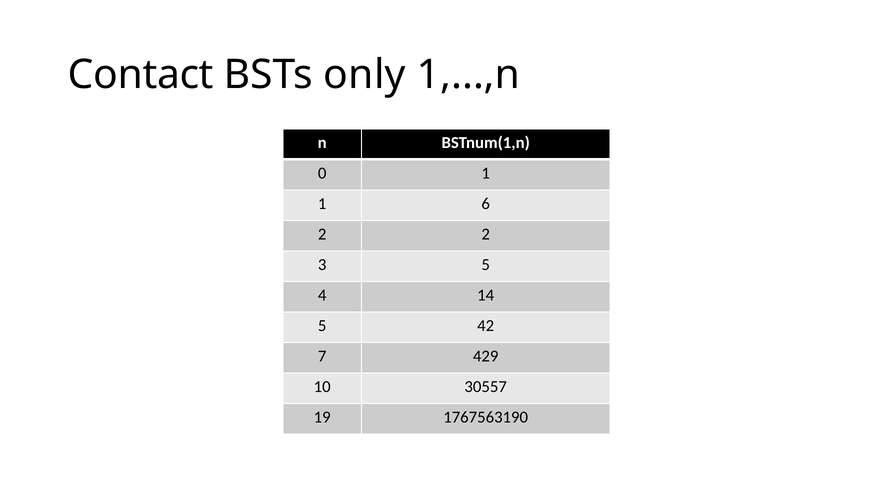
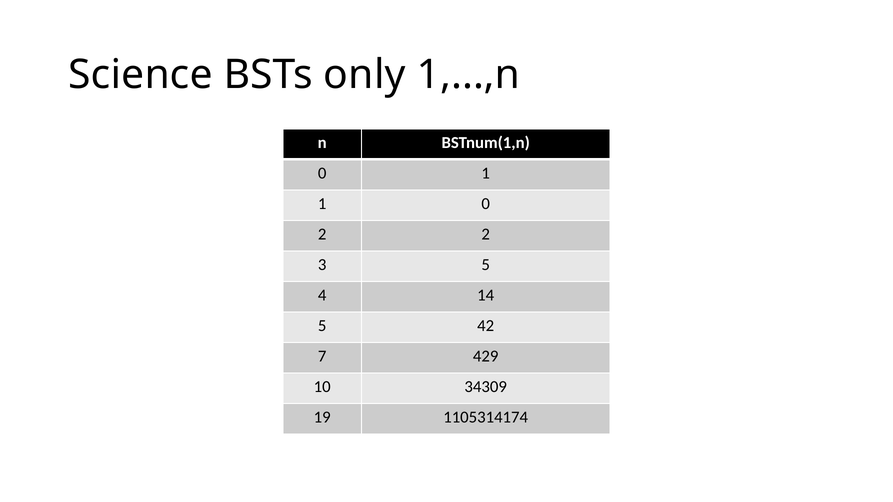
Contact: Contact -> Science (140, 75)
1 6: 6 -> 0 (486, 204)
30557: 30557 -> 34309 (486, 387)
1767563190: 1767563190 -> 1105314174 (486, 418)
